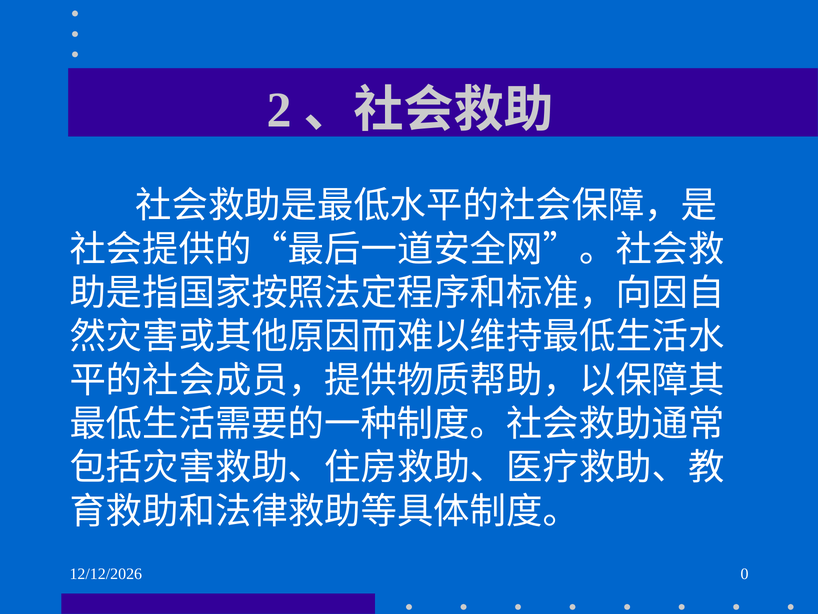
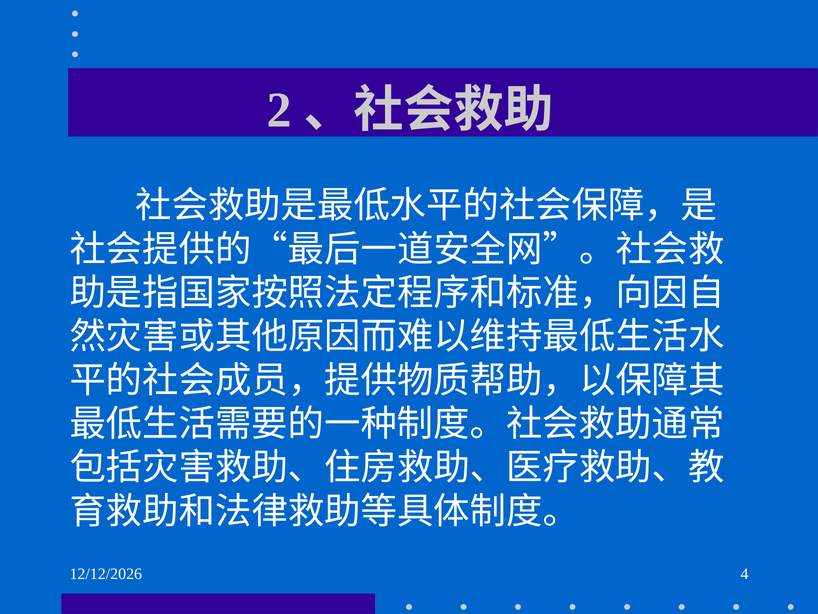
0: 0 -> 4 (745, 574)
